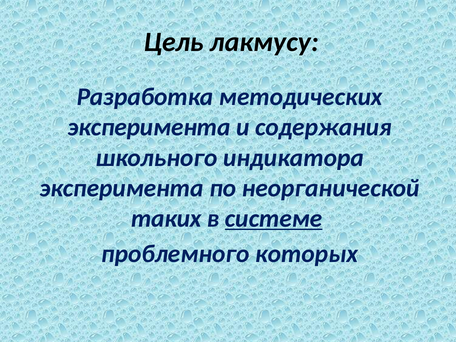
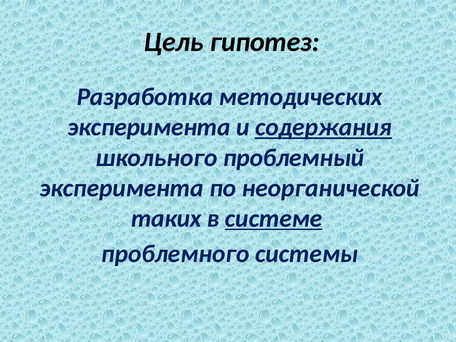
лакмусу: лакмусу -> гипотез (265, 42)
содержания underline: none -> present (323, 127)
индикатора: индикатора -> проблемный (294, 158)
которых: которых -> системы (307, 254)
